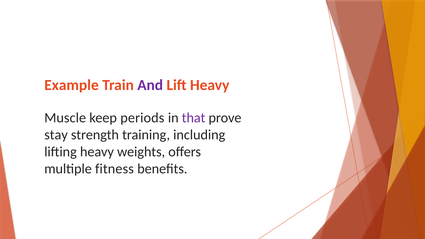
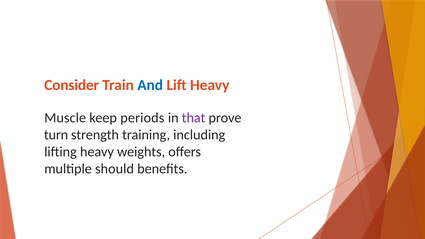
Example: Example -> Consider (72, 85)
And colour: purple -> blue (150, 85)
stay: stay -> turn (56, 135)
fitness: fitness -> should (114, 169)
